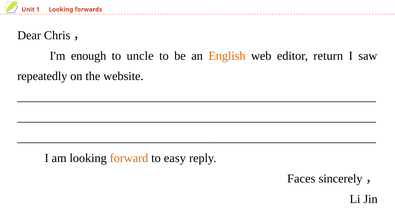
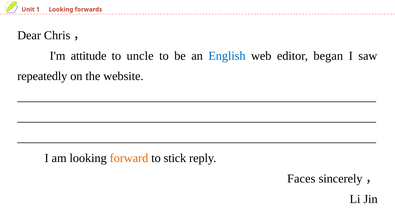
enough: enough -> attitude (89, 56)
English colour: orange -> blue (227, 56)
return: return -> began (328, 56)
easy: easy -> stick (175, 158)
